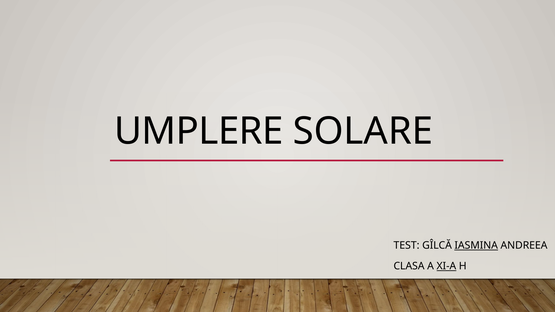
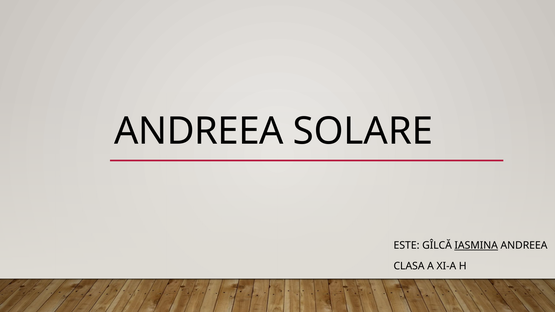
UMPLERE: UMPLERE -> ANDREEA (199, 131)
TEST: TEST -> ESTE (407, 246)
XI-A underline: present -> none (446, 266)
